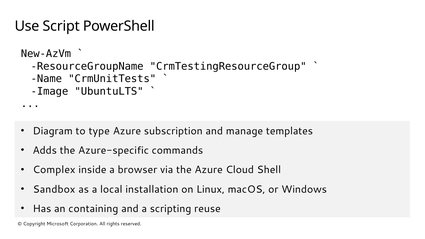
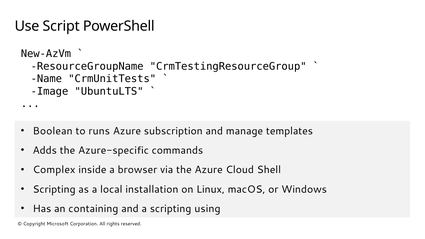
Diagram: Diagram -> Boolean (53, 131)
type: type -> runs (99, 131)
Sandbox: Sandbox -> Scripting (54, 189)
reuse: reuse -> using (207, 209)
